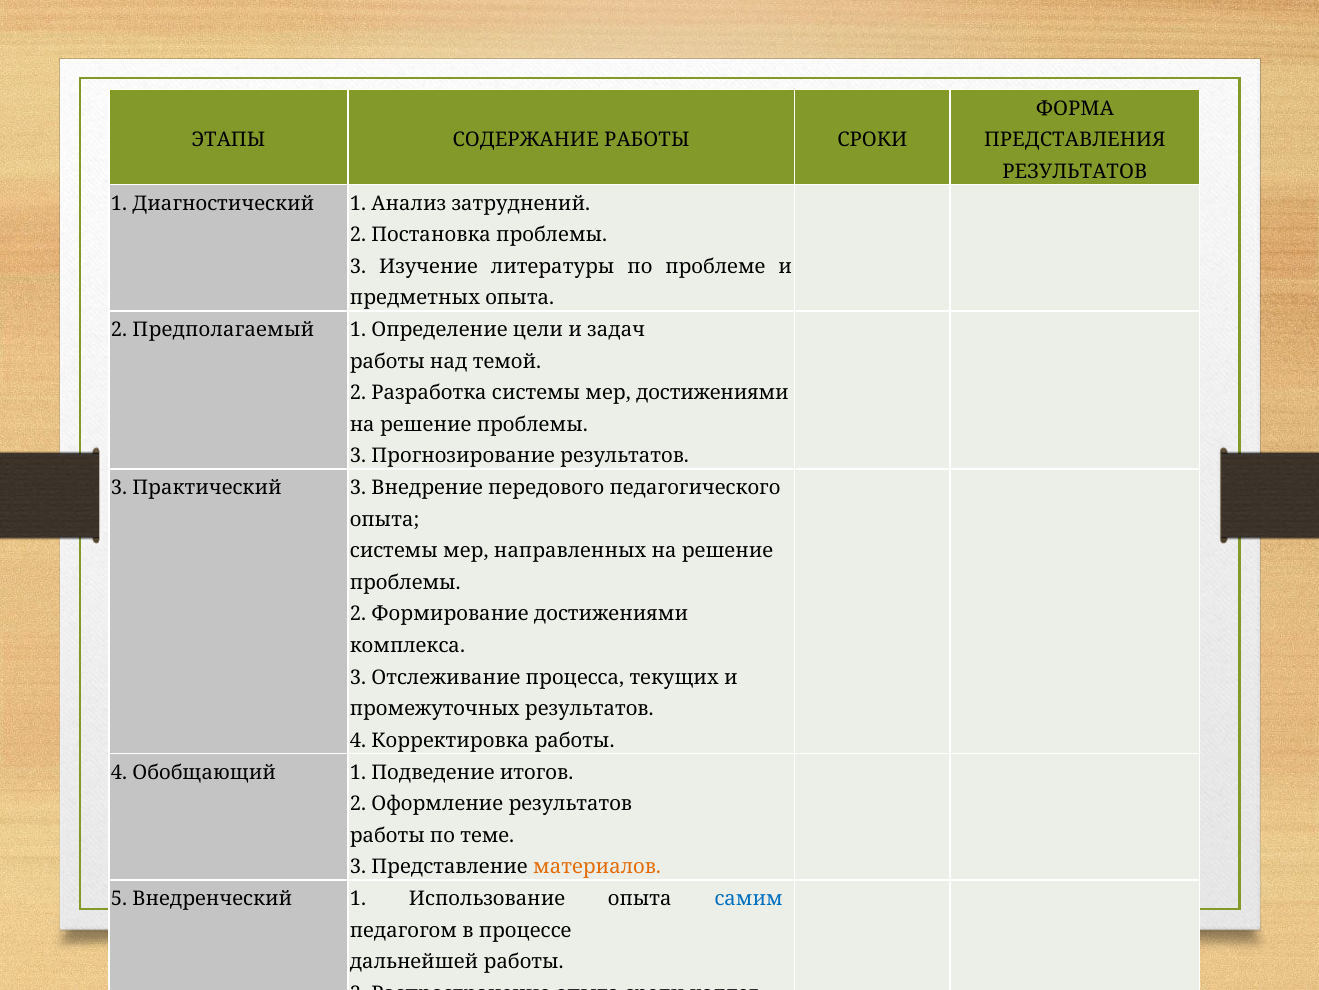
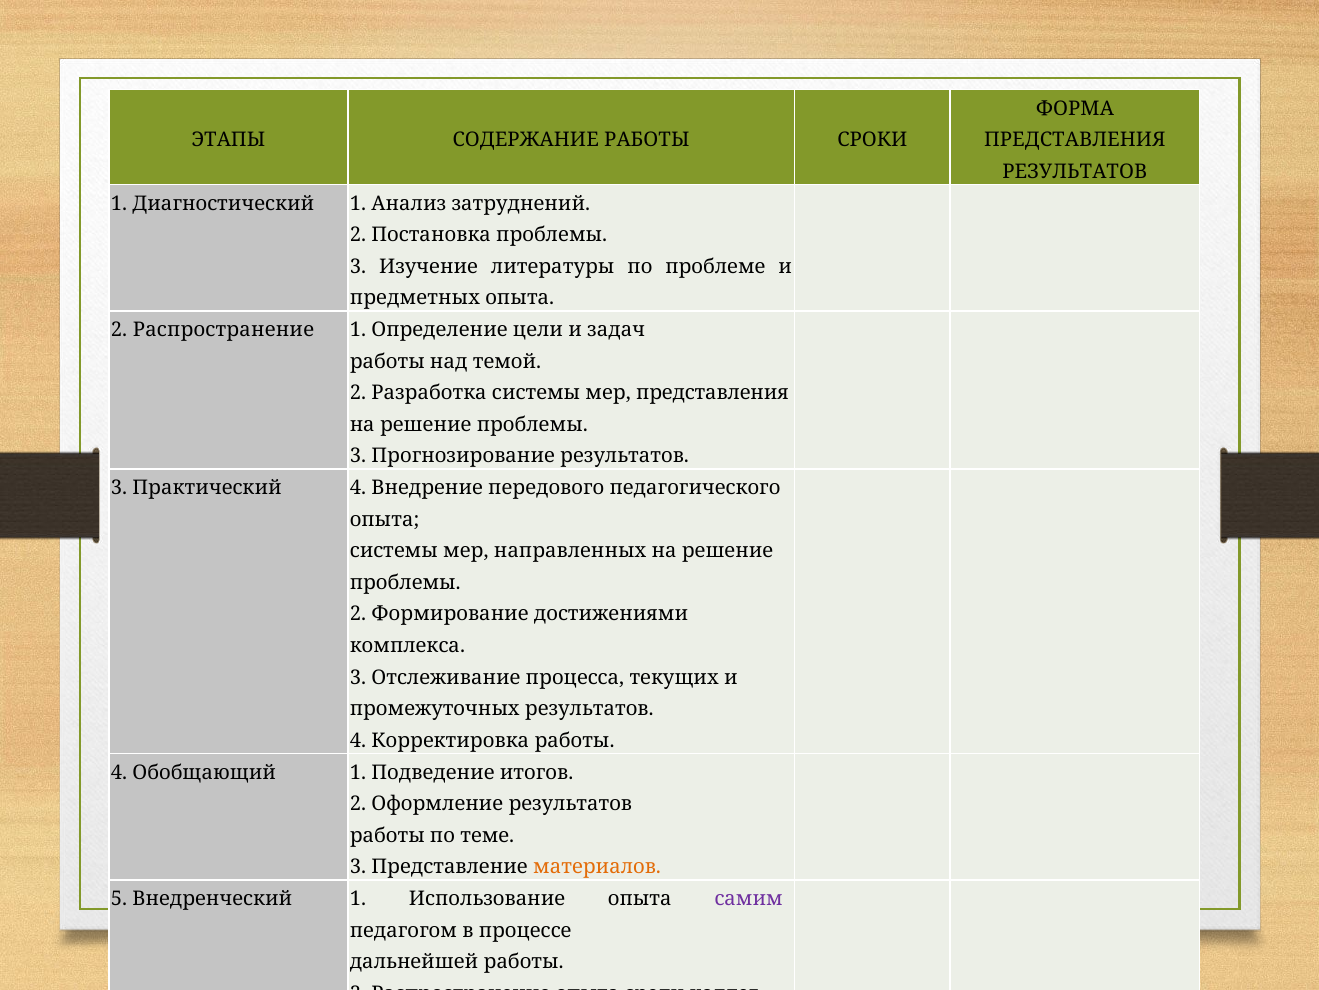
Предполагаемый: Предполагаемый -> Распространение (223, 330)
мер достижениями: достижениями -> представления (712, 393)
Практический 3: 3 -> 4 (358, 488)
самим colour: blue -> purple (749, 898)
